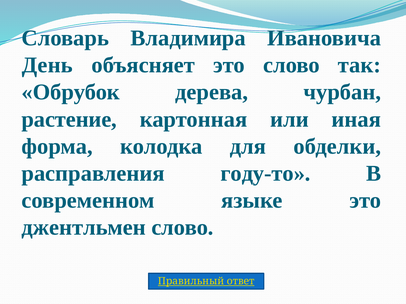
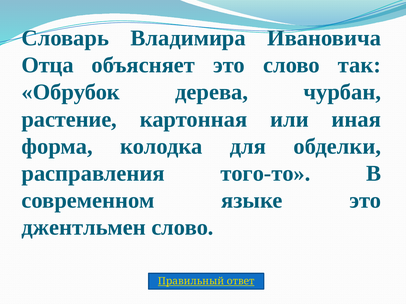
День: День -> Отца (48, 65)
году-то: году-то -> того-то (265, 174)
